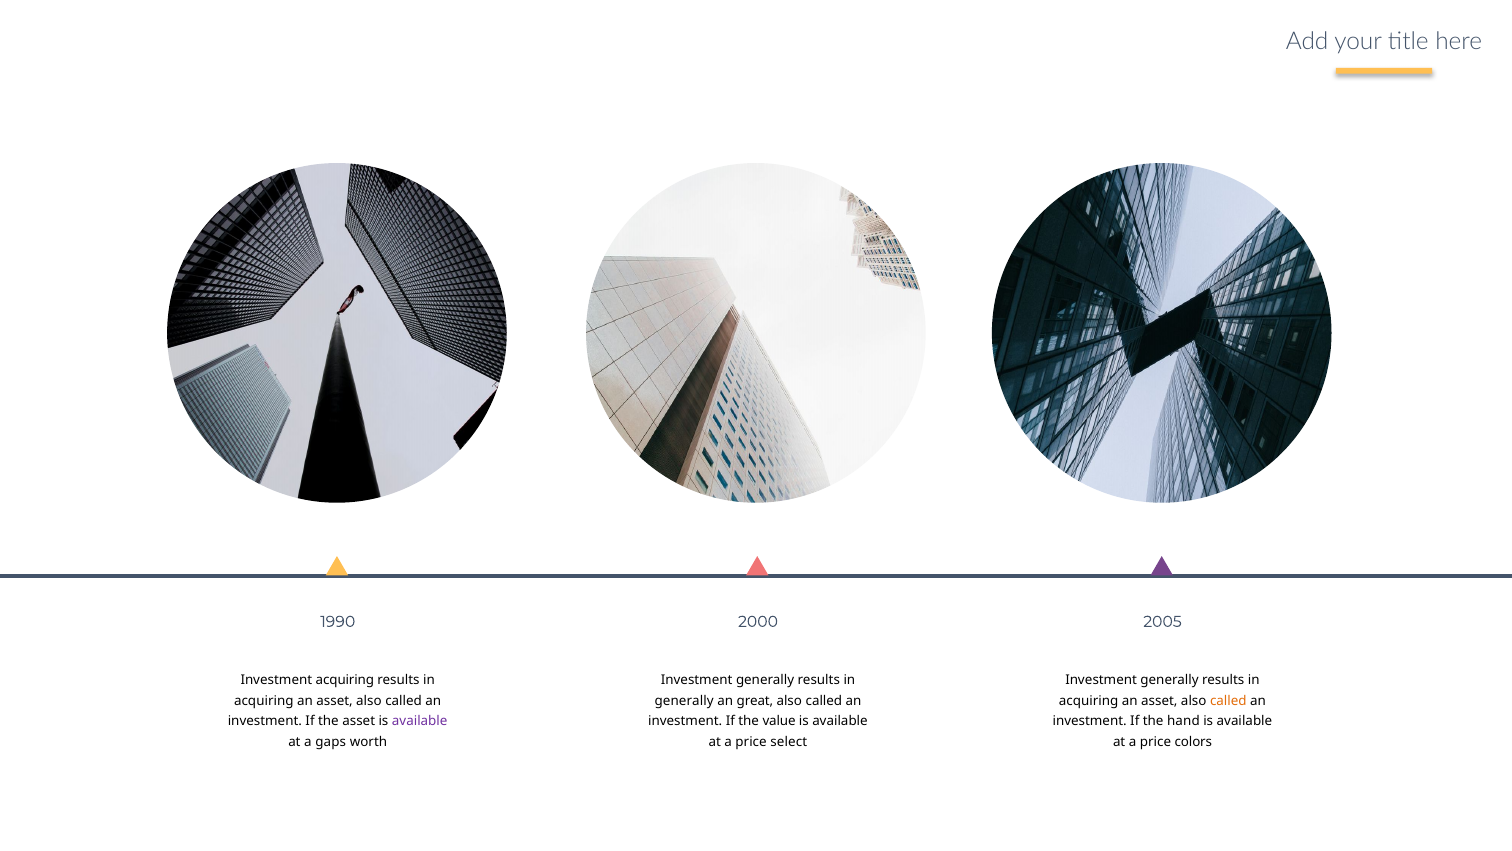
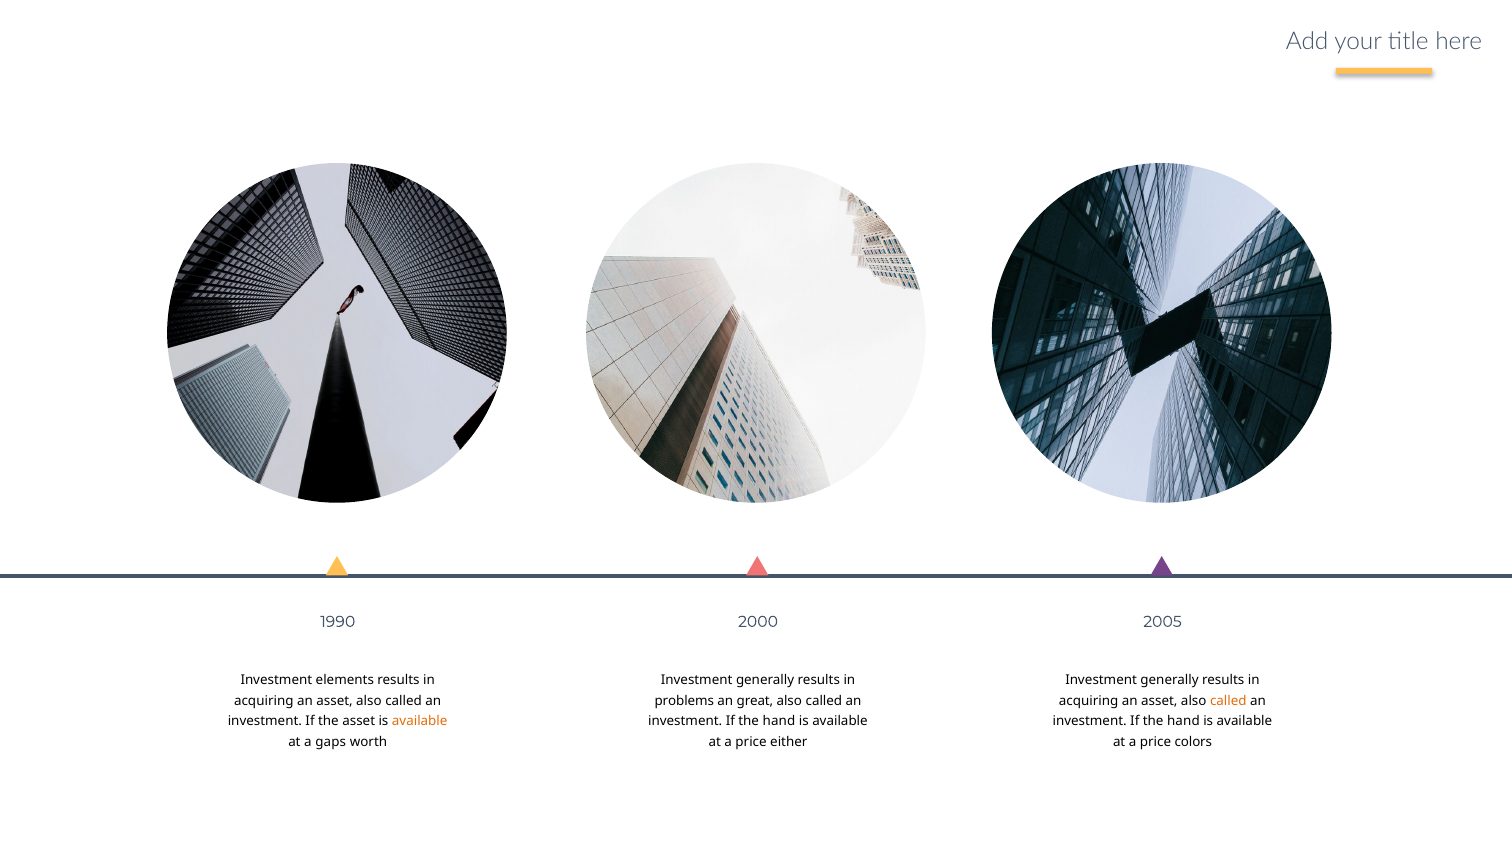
Investment acquiring: acquiring -> elements (345, 680)
generally: generally -> problems (684, 700)
available colour: purple -> orange (420, 721)
value: value -> hand (779, 721)
select: select -> either (789, 742)
